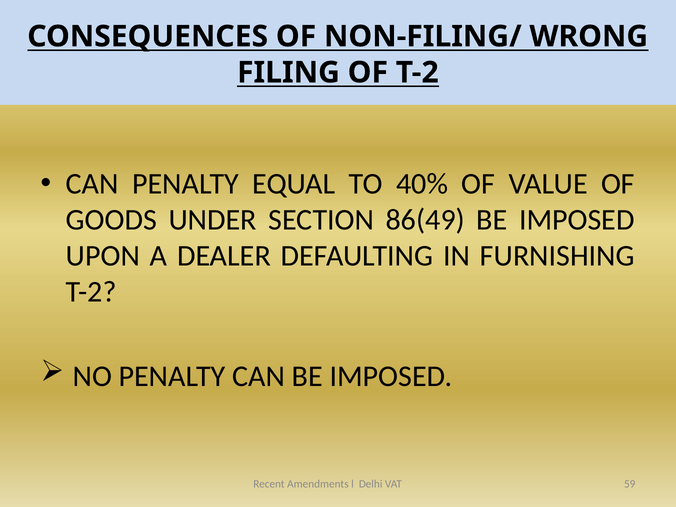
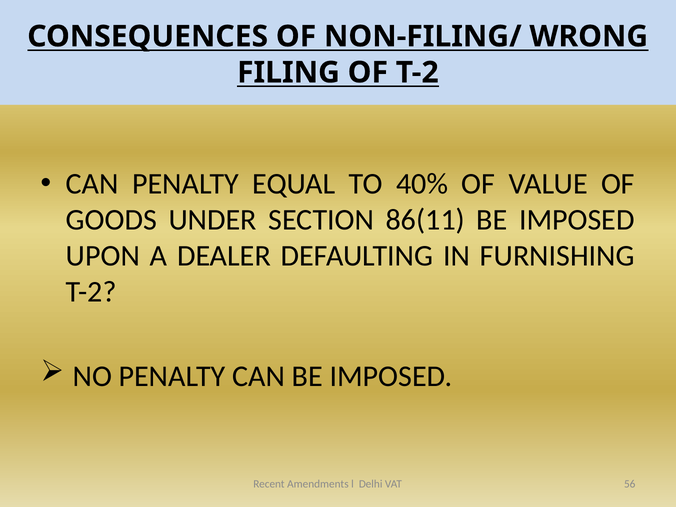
86(49: 86(49 -> 86(11 (425, 220)
59: 59 -> 56 (630, 484)
